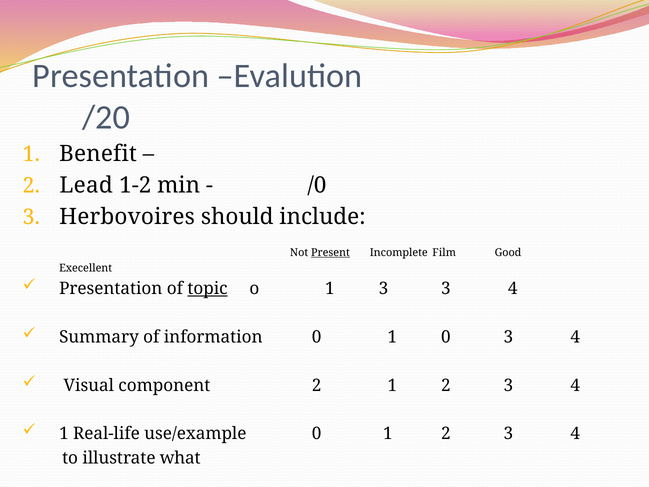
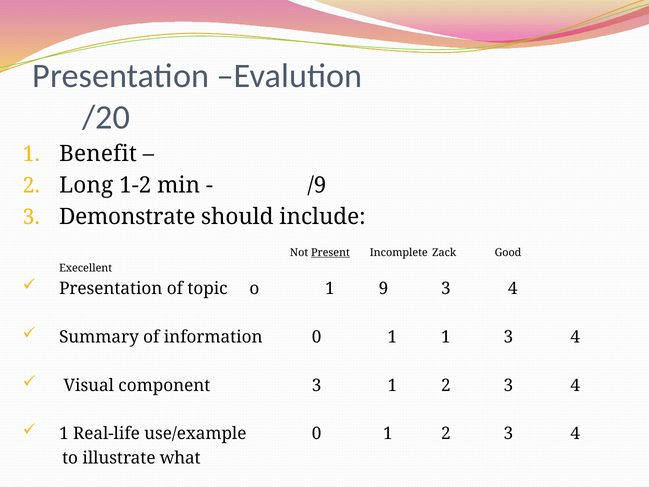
Lead: Lead -> Long (86, 185)
/0: /0 -> /9 (317, 185)
Herbovoires: Herbovoires -> Demonstrate (127, 217)
Film: Film -> Zack (444, 253)
topic underline: present -> none (208, 289)
1 3: 3 -> 9 (383, 289)
1 0: 0 -> 1 (446, 337)
component 2: 2 -> 3 (317, 385)
